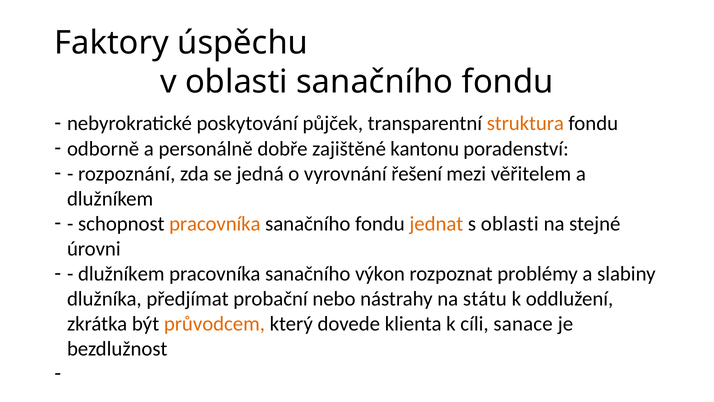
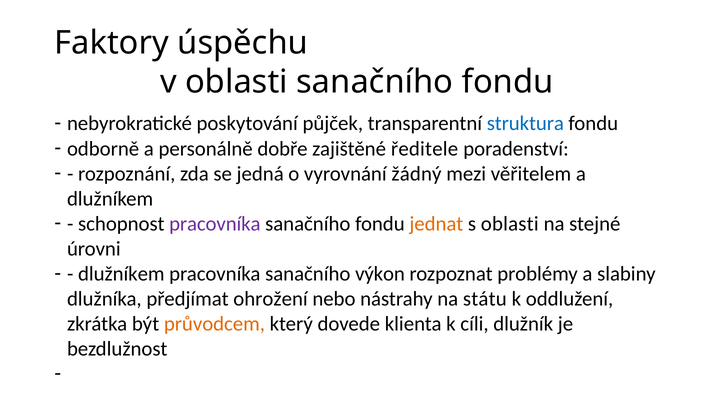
struktura colour: orange -> blue (525, 123)
kantonu: kantonu -> ředitele (425, 148)
řešení: řešení -> žádný (416, 173)
pracovníka colour: orange -> purple (215, 223)
probační: probační -> ohrožení (271, 299)
sanace: sanace -> dlužník (523, 324)
